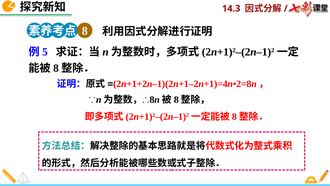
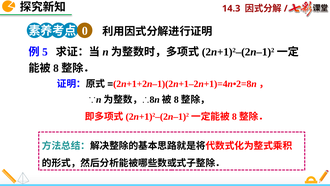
8: 8 -> 0 (85, 31)
